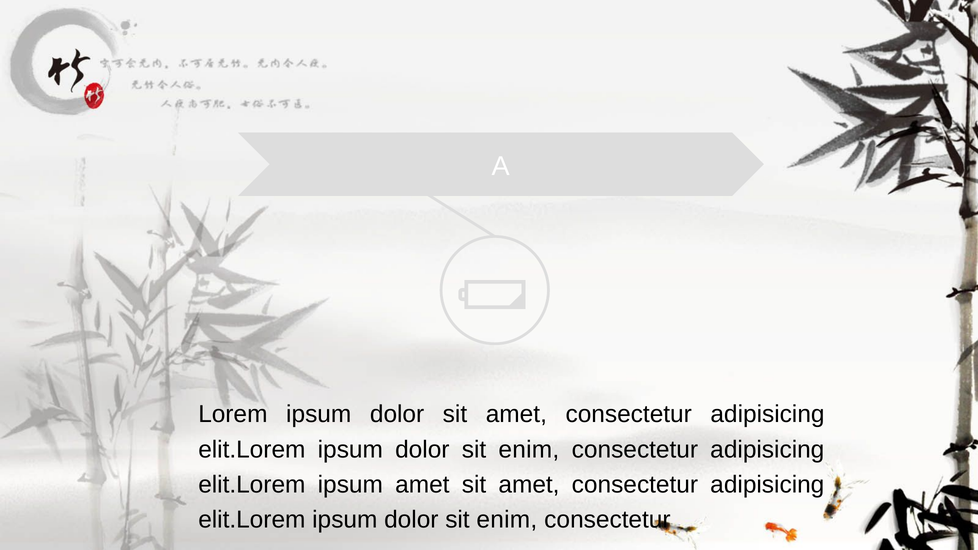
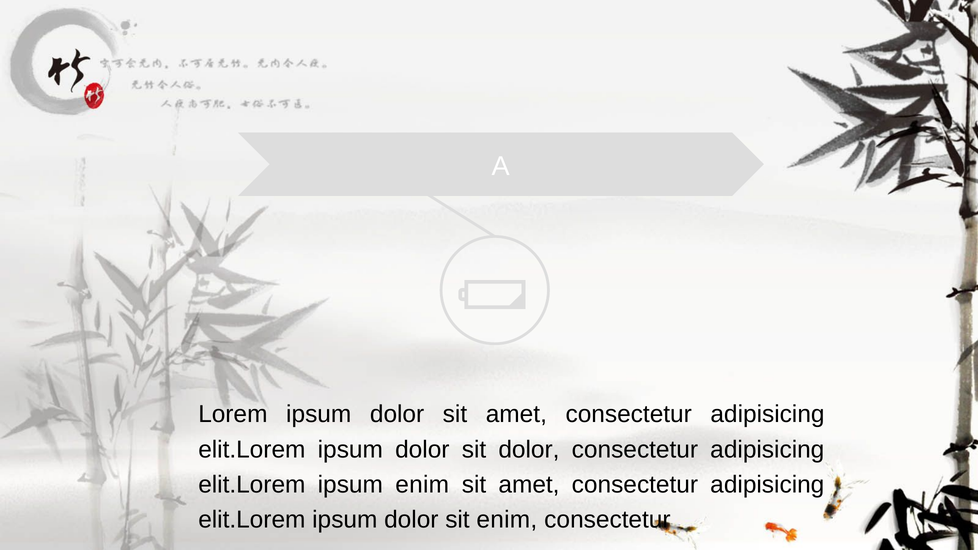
enim: enim -> dolor (529, 450)
ipsum amet: amet -> enim (422, 485)
